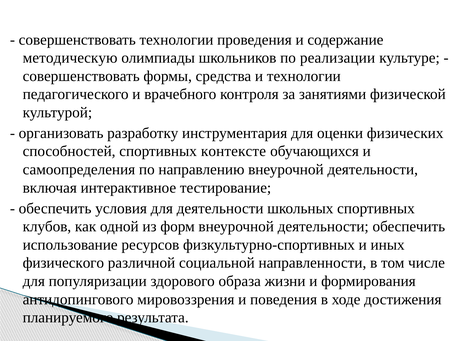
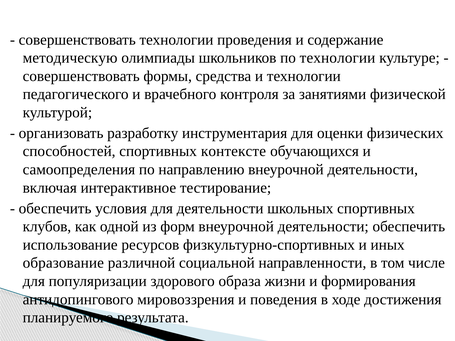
по реализации: реализации -> технологии (338, 58)
физического: физического -> образование (63, 263)
